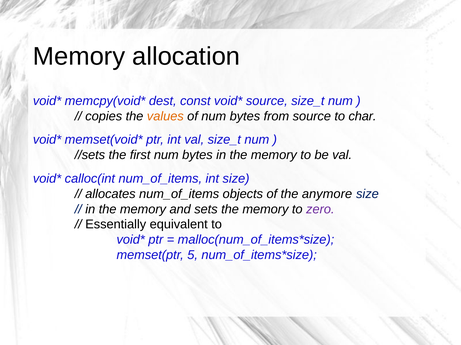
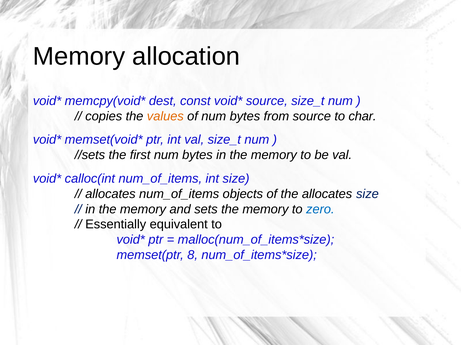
the anymore: anymore -> allocates (327, 194)
zero colour: purple -> blue (320, 210)
5: 5 -> 8 (193, 256)
